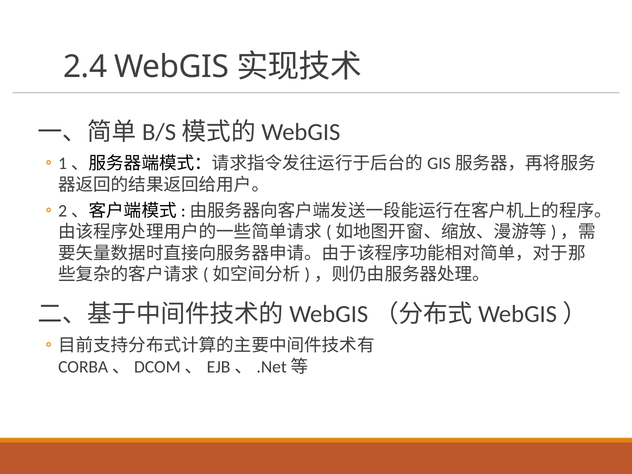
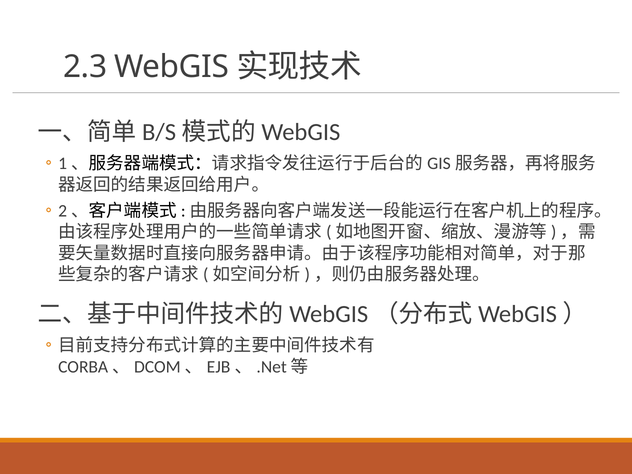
2.4: 2.4 -> 2.3 (85, 67)
